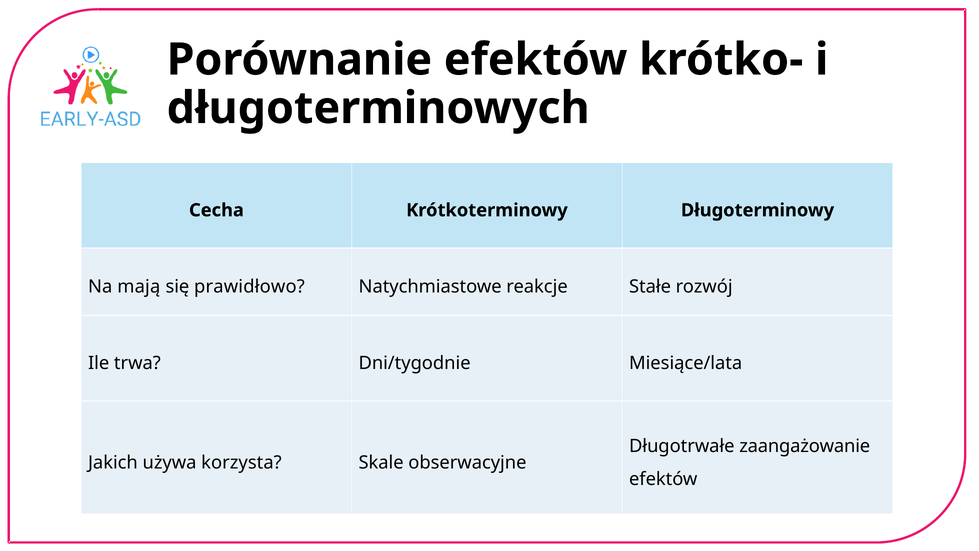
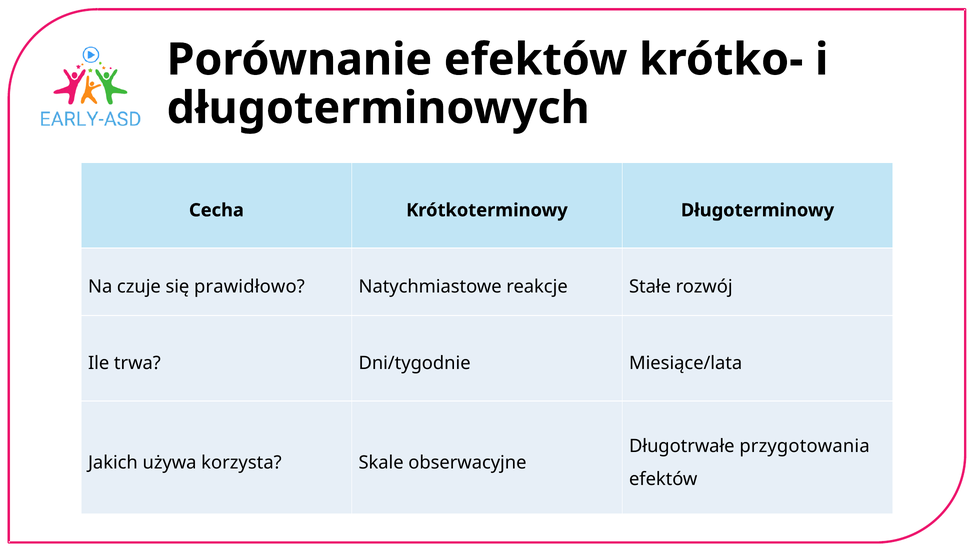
mają: mają -> czuje (139, 287)
zaangażowanie: zaangażowanie -> przygotowania (805, 446)
